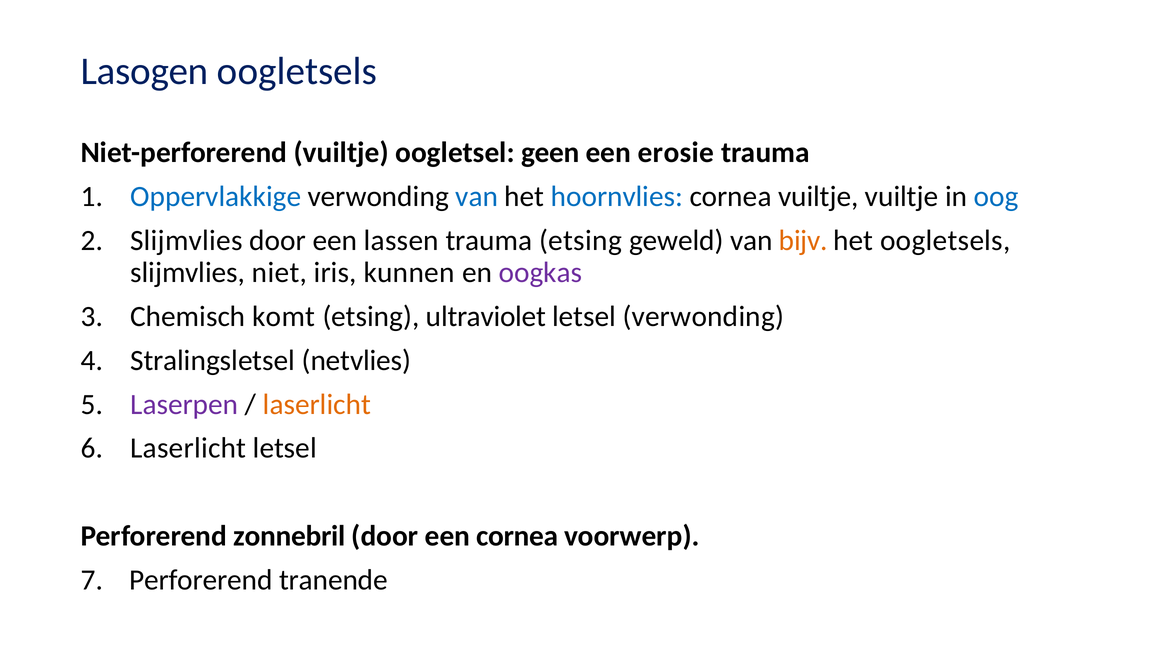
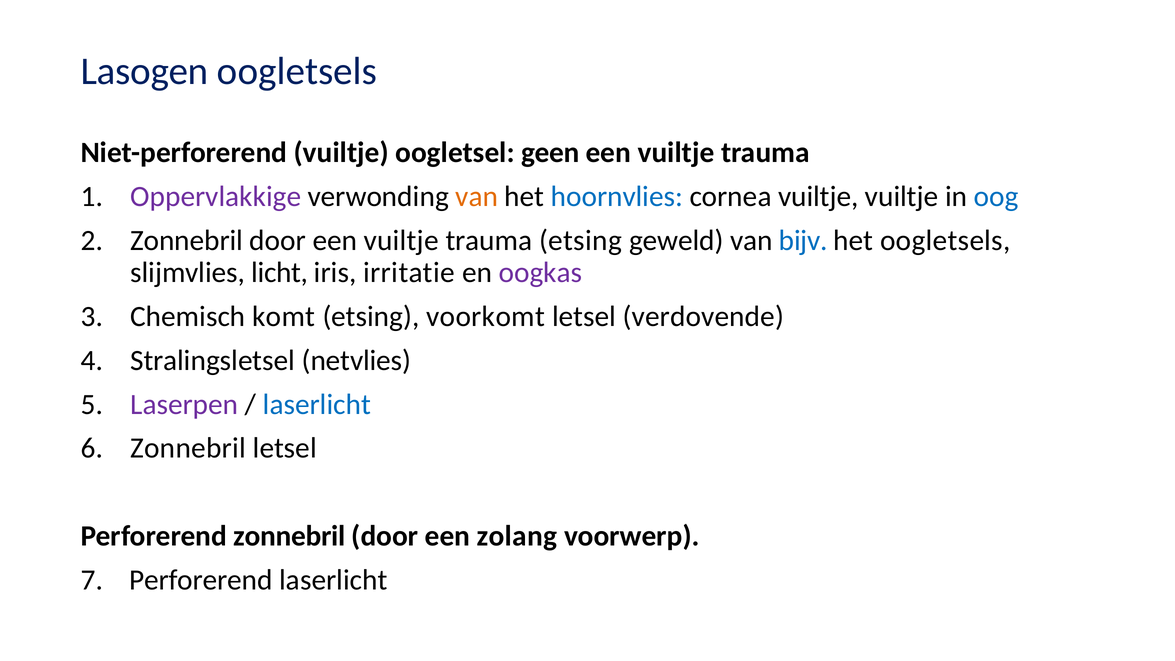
erosie: erosie -> vuiltje (676, 153)
Oppervlakkige colour: blue -> purple (216, 197)
van colour: blue -> orange (477, 197)
Slijmvlies: Slijmvlies -> Zonnebril (187, 241)
door een lassen: lassen -> vuiltje (401, 241)
bijv colour: orange -> blue (803, 241)
niet: niet -> licht (280, 272)
kunnen: kunnen -> irritatie (409, 272)
ultraviolet: ultraviolet -> voorkomt (486, 316)
letsel verwonding: verwonding -> verdovende (703, 316)
laserlicht colour: orange -> blue (317, 404)
Laserlicht: Laserlicht -> Zonnebril (188, 448)
een cornea: cornea -> zolang (517, 536)
Perforerend tranende: tranende -> laserlicht (333, 580)
